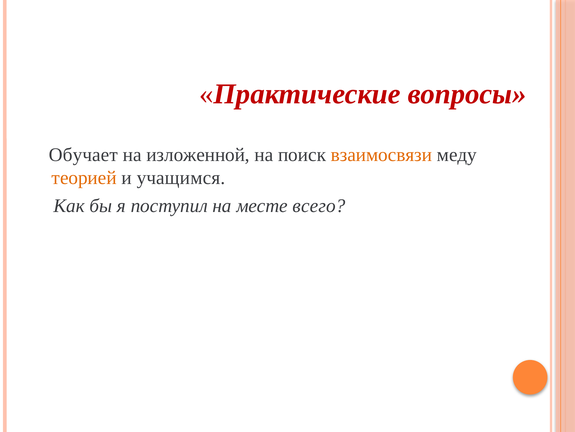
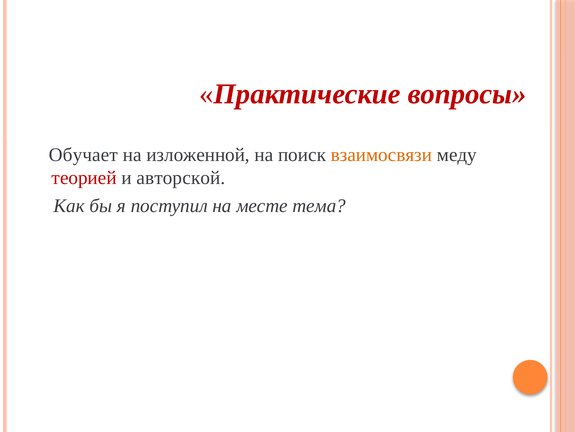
теорией colour: orange -> red (84, 178)
учащимся: учащимся -> авторской (181, 178)
всего: всего -> тема (319, 205)
